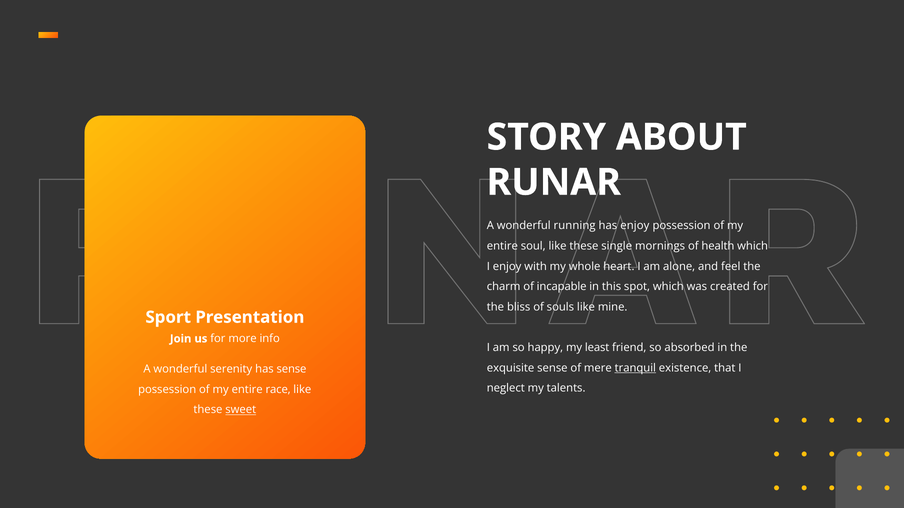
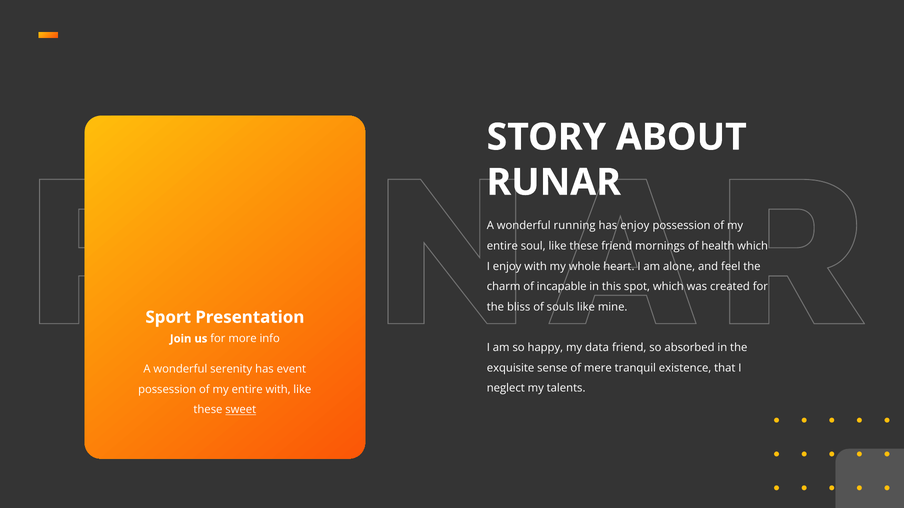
these single: single -> friend (617, 246)
least: least -> data (597, 348)
tranquil underline: present -> none (635, 368)
has sense: sense -> event (291, 369)
entire race: race -> with (278, 390)
